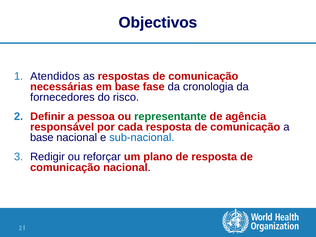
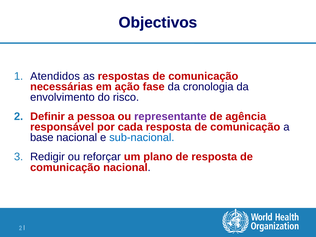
em base: base -> ação (127, 87)
fornecedores: fornecedores -> envolvimento (62, 97)
representante colour: green -> purple (170, 117)
